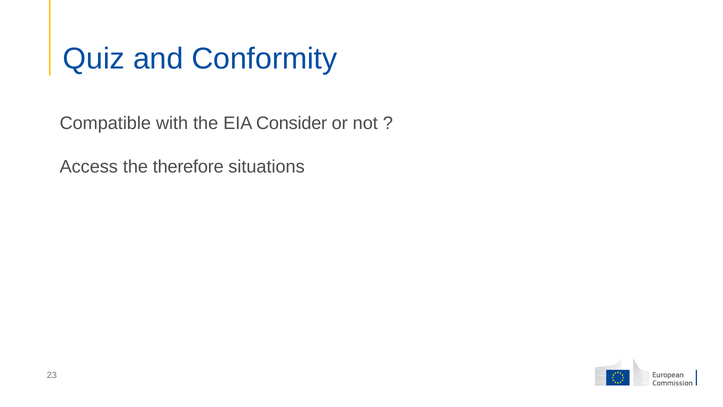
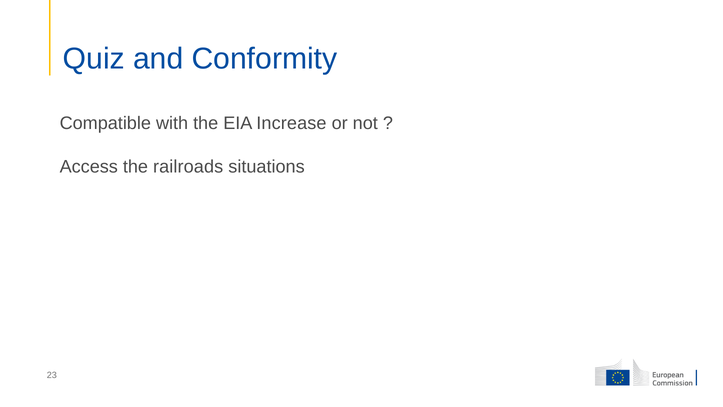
Consider: Consider -> Increase (291, 123)
therefore: therefore -> railroads (188, 166)
